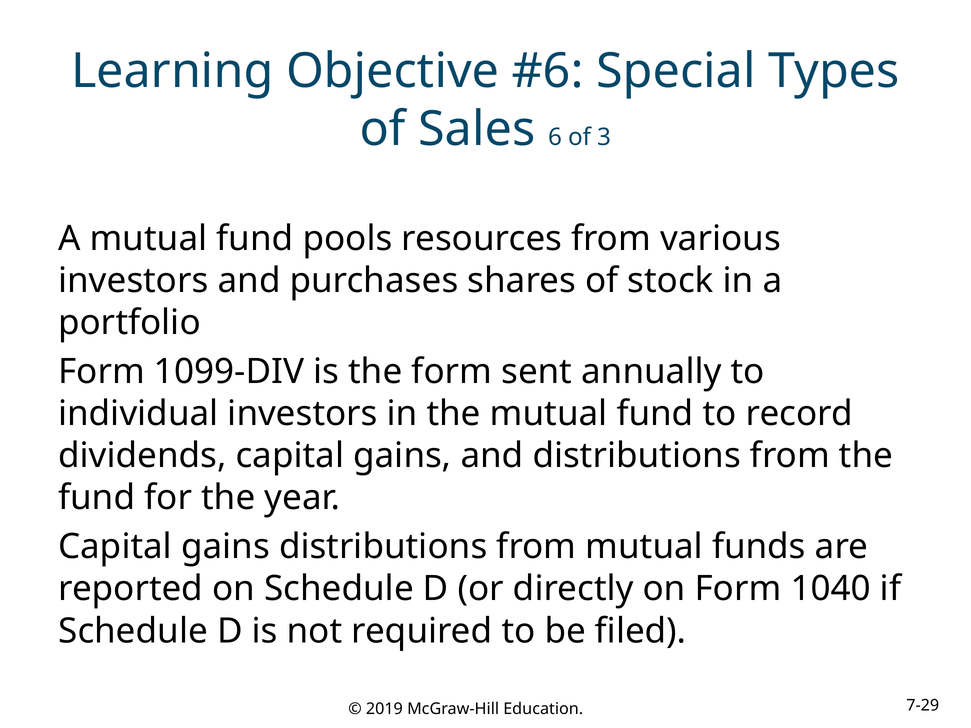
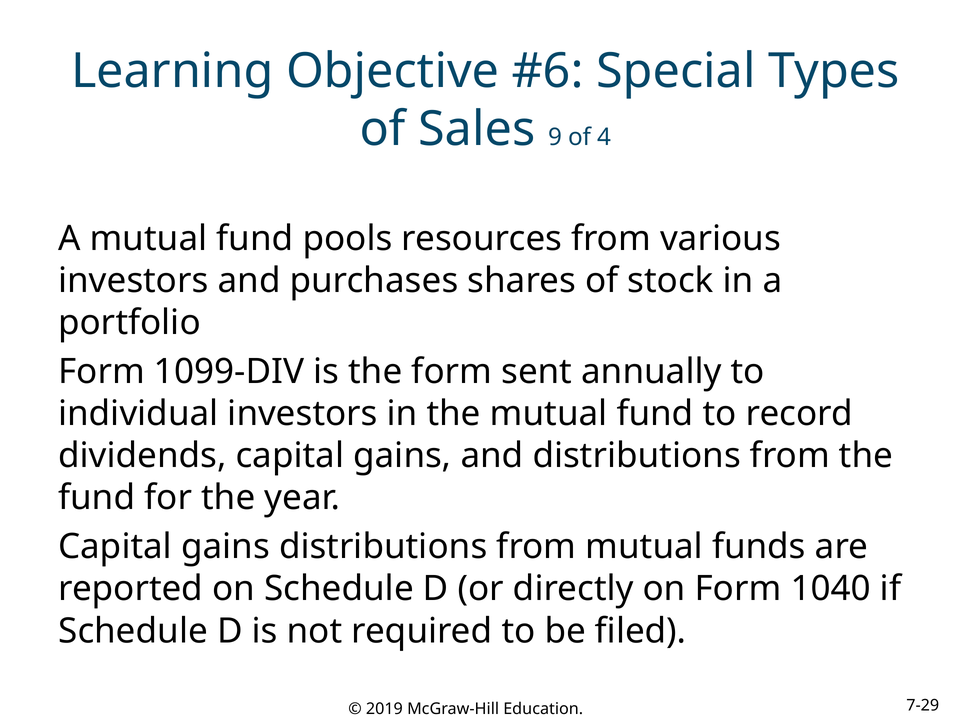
6: 6 -> 9 (555, 137)
3: 3 -> 4 (604, 137)
